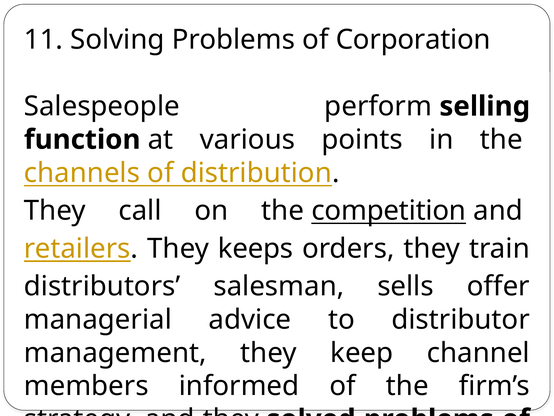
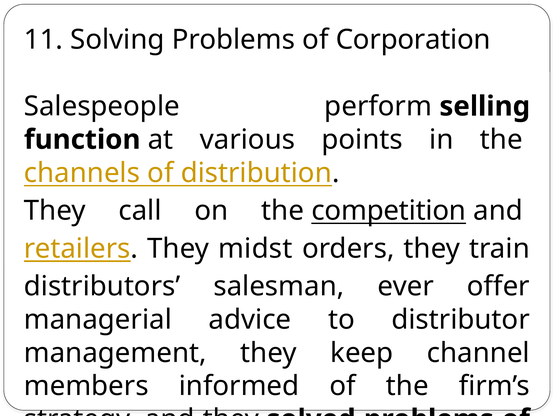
keeps: keeps -> midst (255, 248)
sells: sells -> ever (406, 286)
